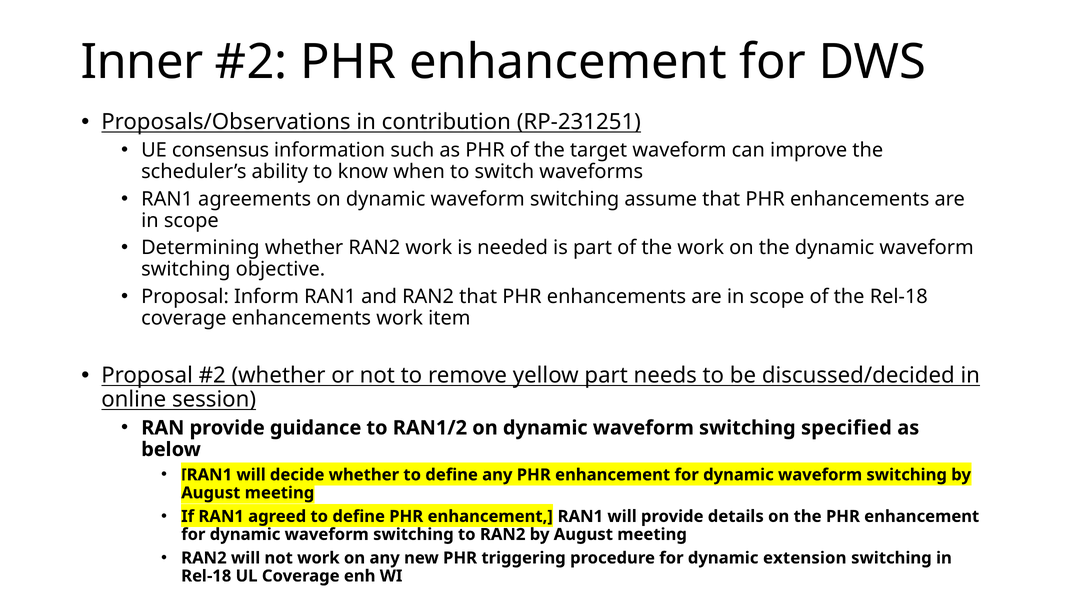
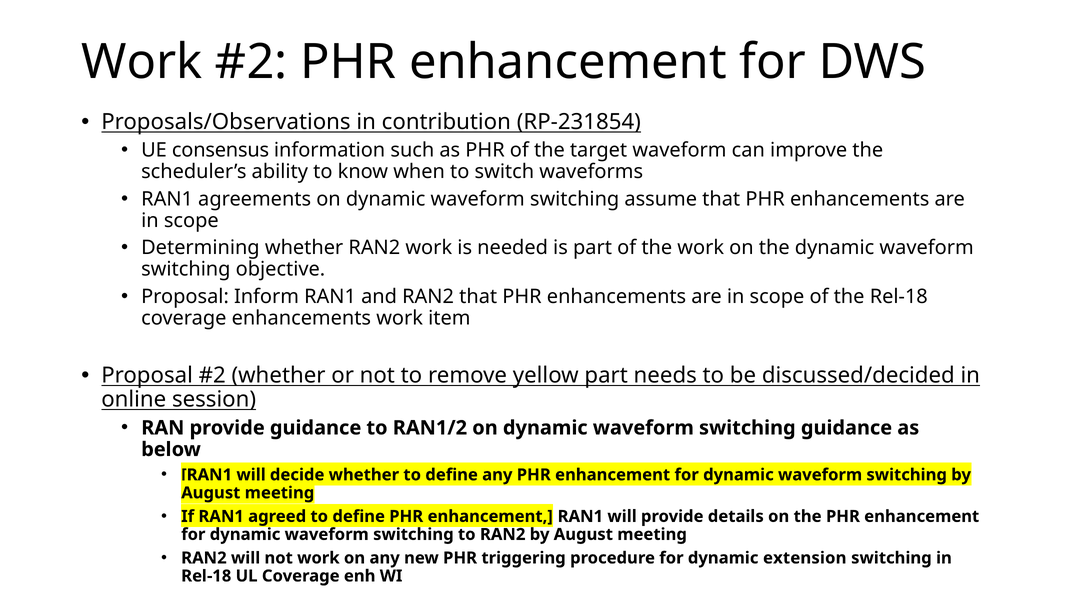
Inner: Inner -> Work (142, 62)
RP-231251: RP-231251 -> RP-231854 (579, 122)
switching specified: specified -> guidance (847, 428)
